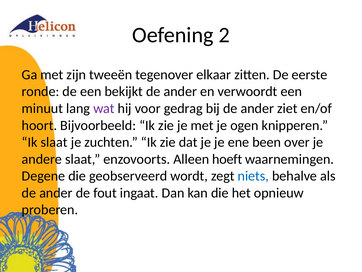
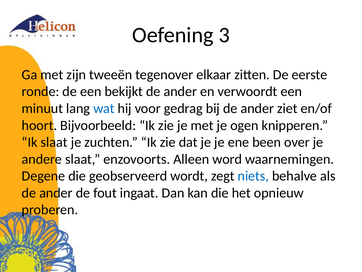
2: 2 -> 3 (224, 35)
wat colour: purple -> blue (104, 108)
hoeft: hoeft -> word (227, 159)
